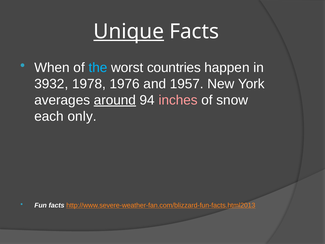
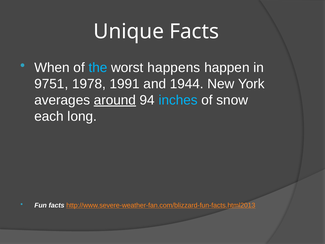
Unique underline: present -> none (129, 32)
countries: countries -> happens (174, 68)
3932: 3932 -> 9751 (51, 84)
1976: 1976 -> 1991 (125, 84)
1957: 1957 -> 1944 (187, 84)
inches colour: pink -> light blue (178, 100)
only: only -> long (82, 116)
